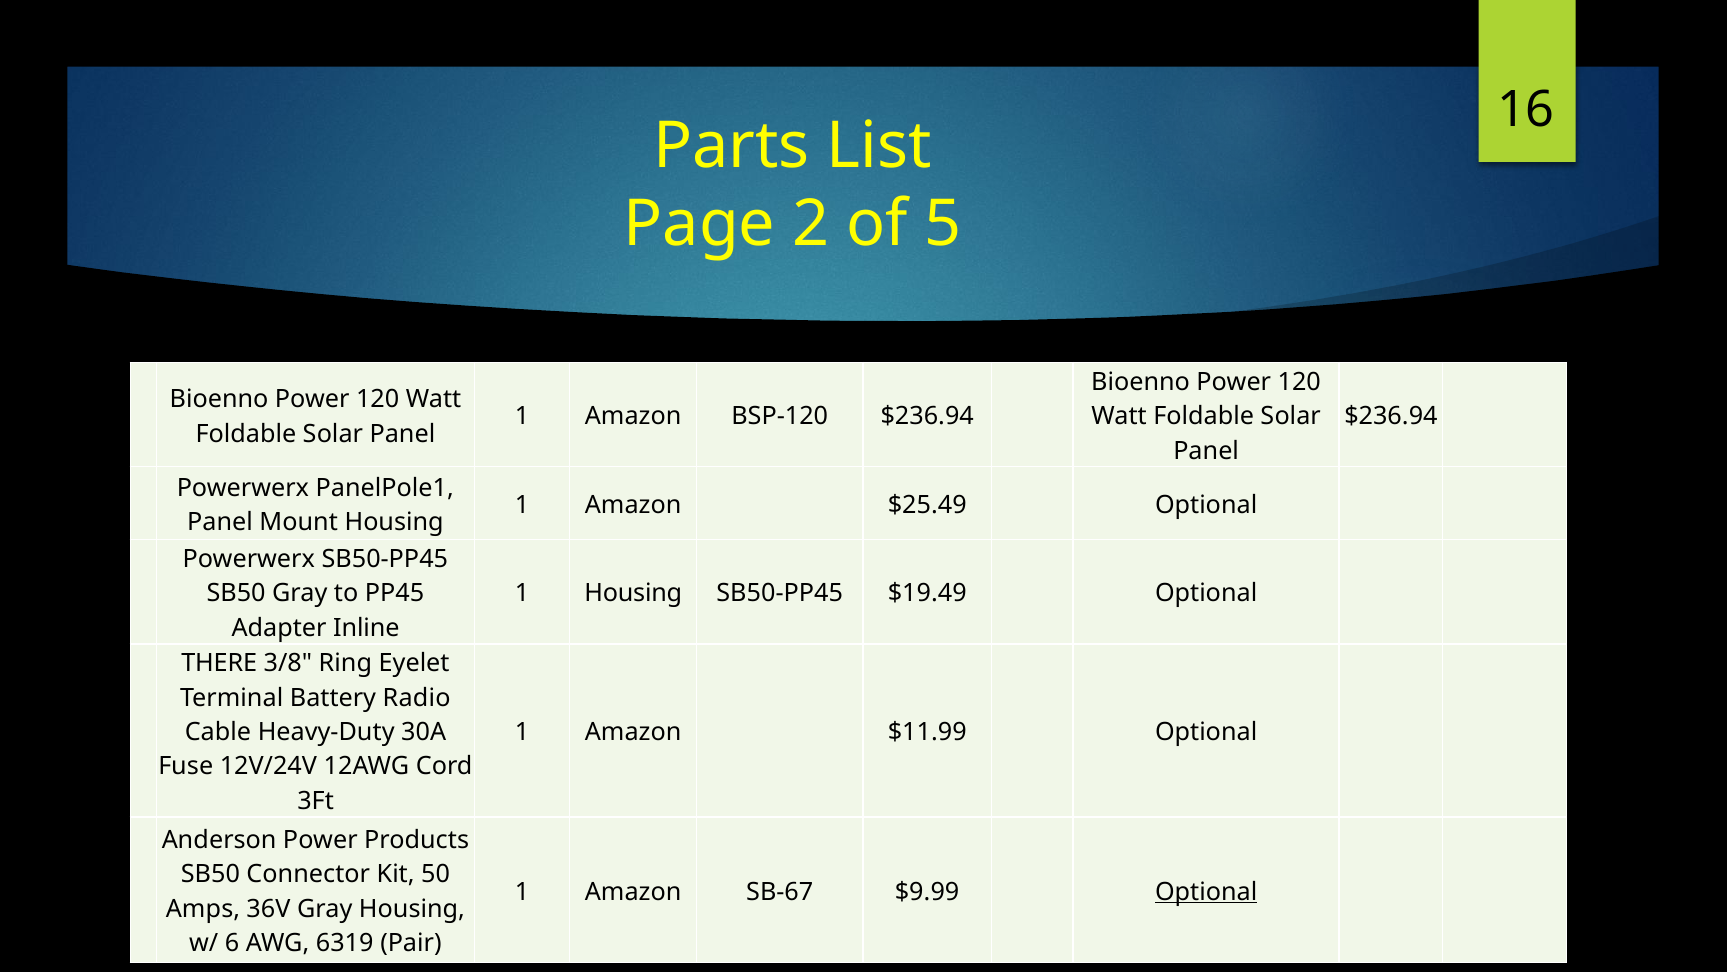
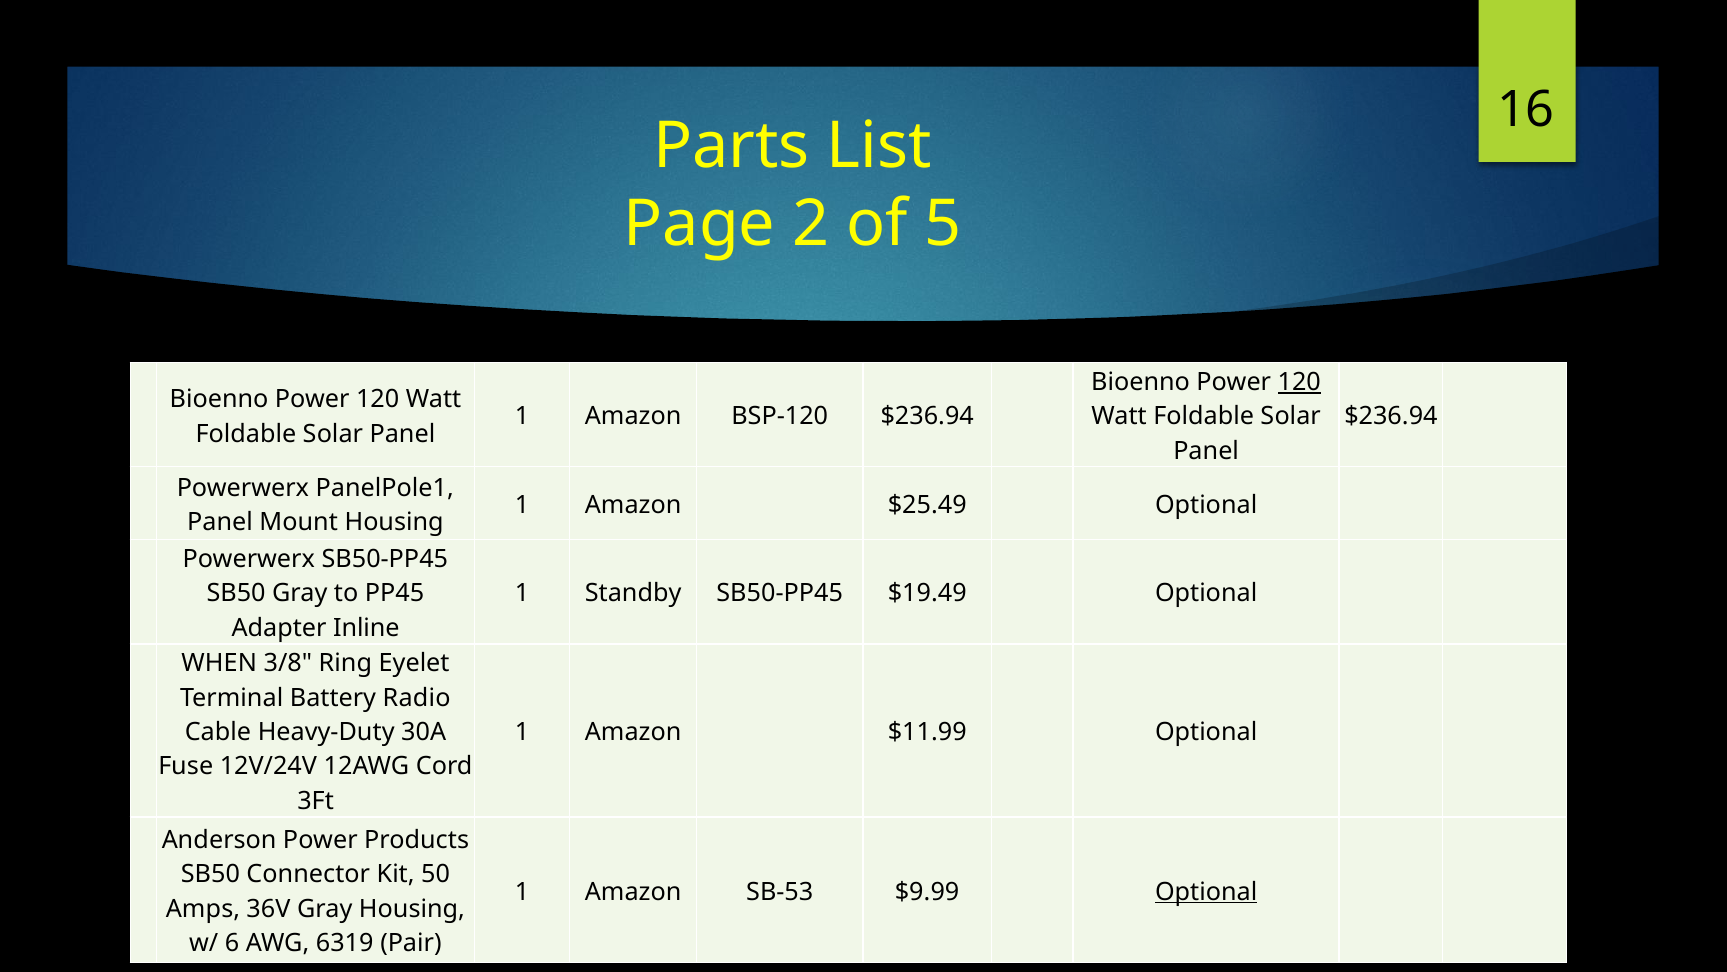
120 underline: none -> present (1299, 382)
1 Housing: Housing -> Standby (633, 593)
THERE: THERE -> WHEN (219, 663)
SB-67: SB-67 -> SB-53 (780, 891)
